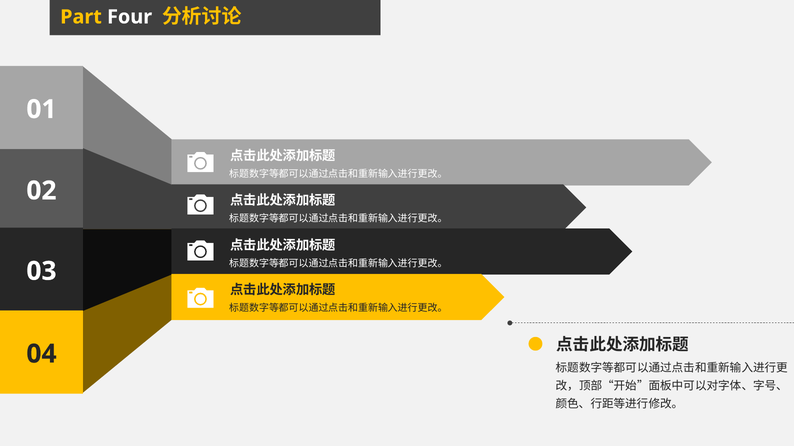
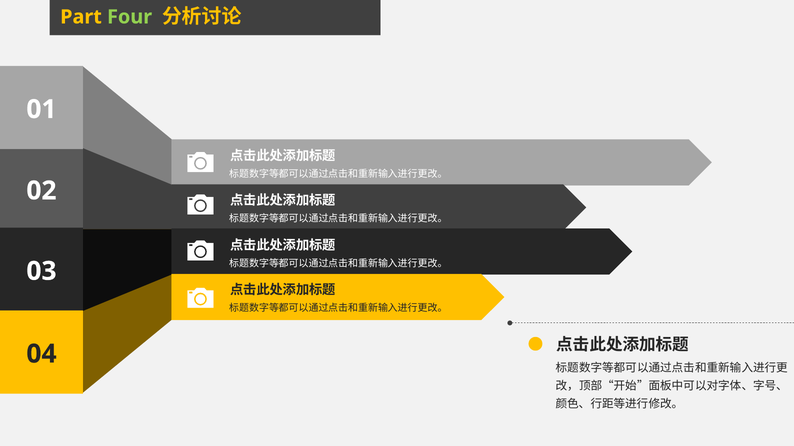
Four colour: white -> light green (130, 17)
